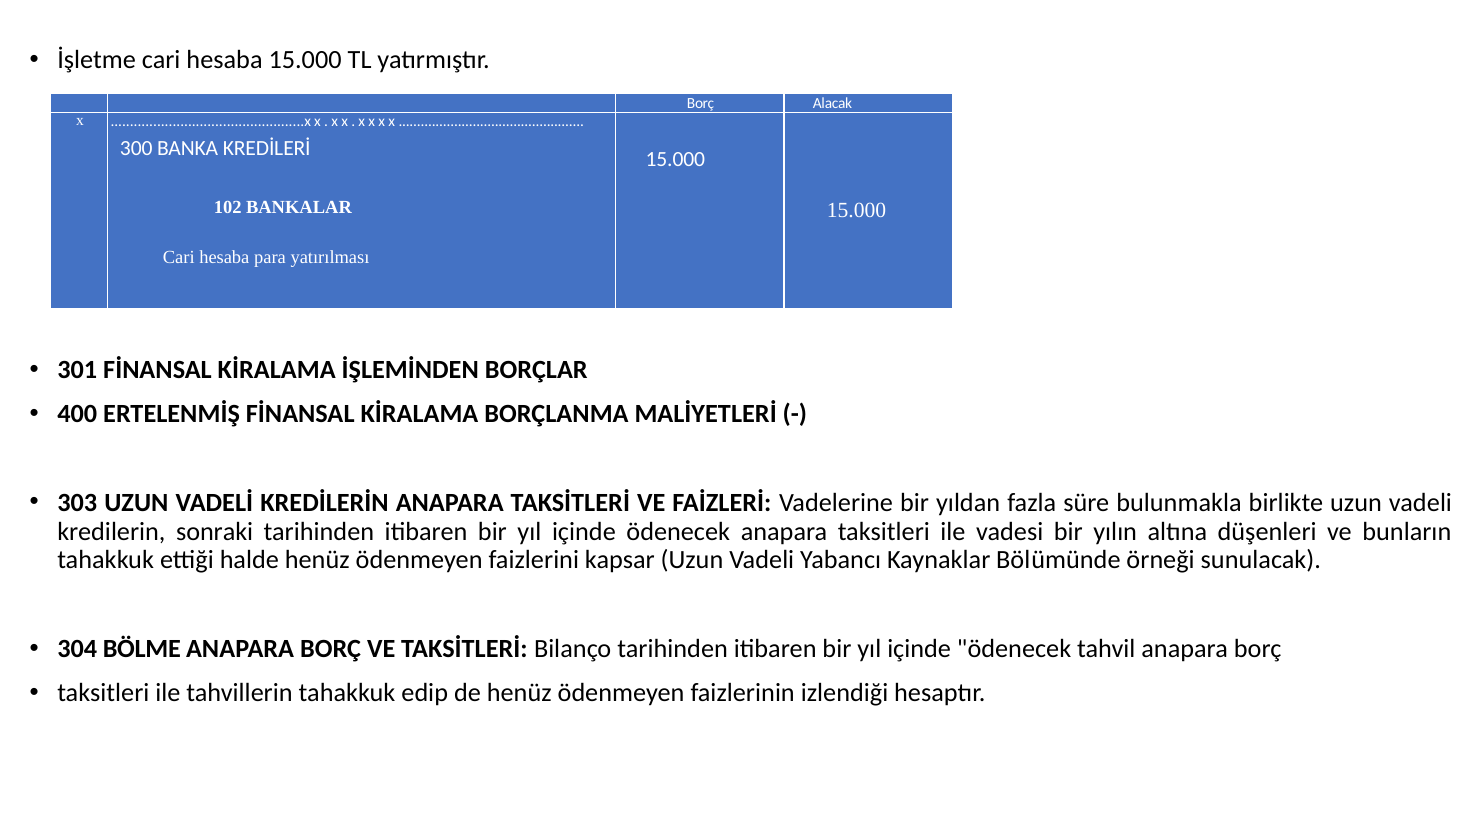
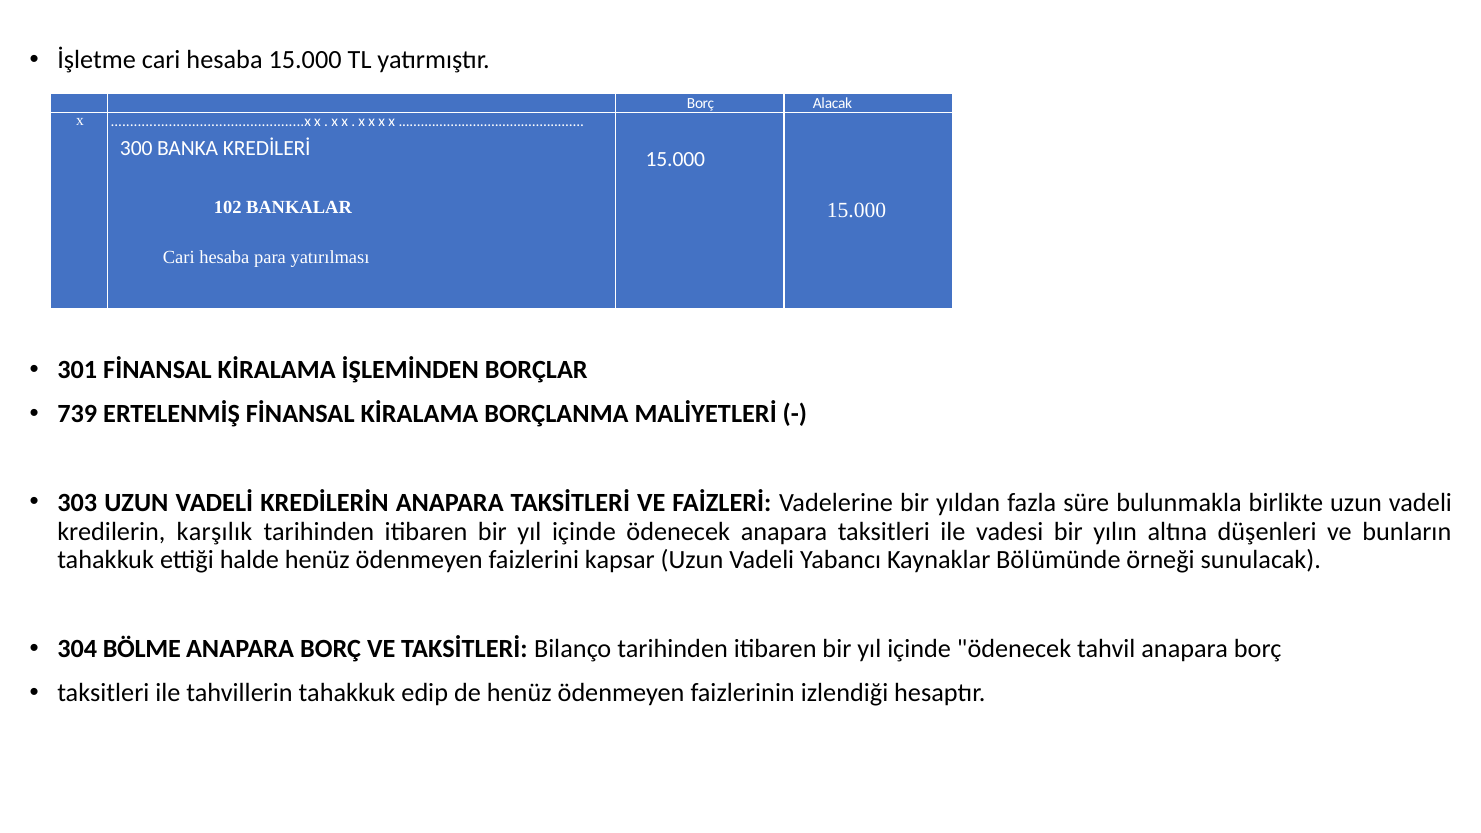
400: 400 -> 739 (77, 414)
sonraki: sonraki -> karşılık (214, 531)
